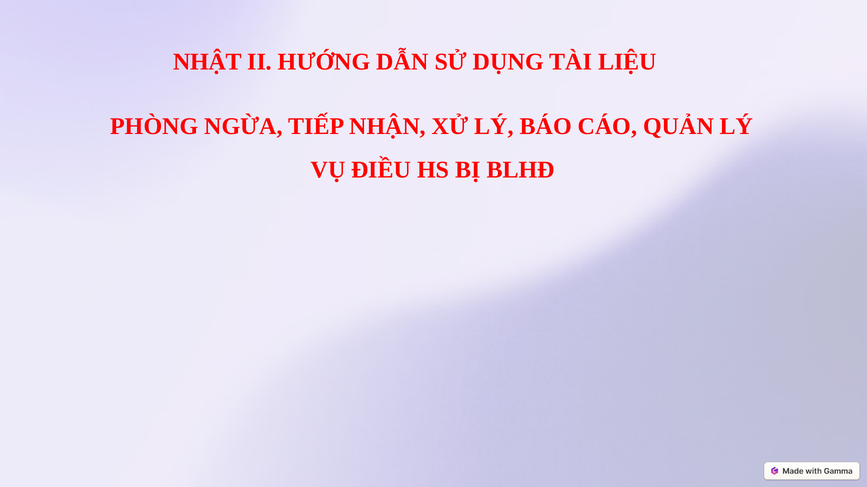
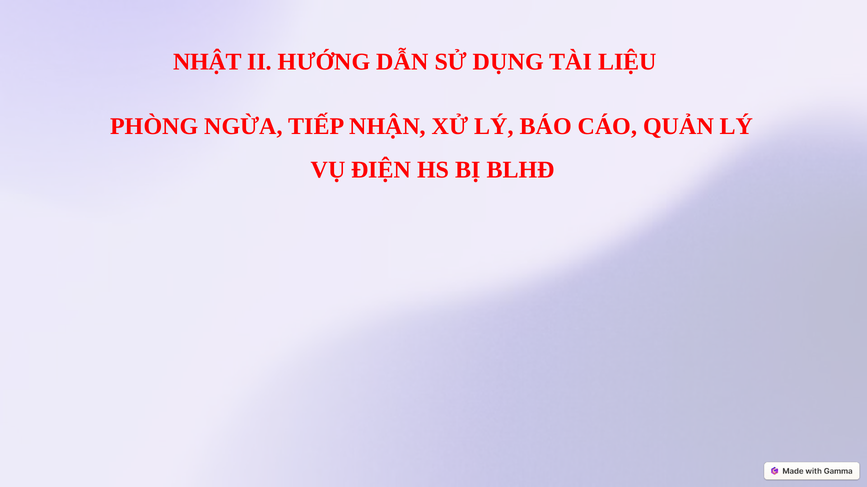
ĐIỀU: ĐIỀU -> ĐIỆN (381, 170)
